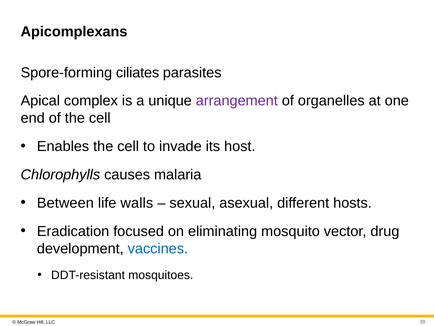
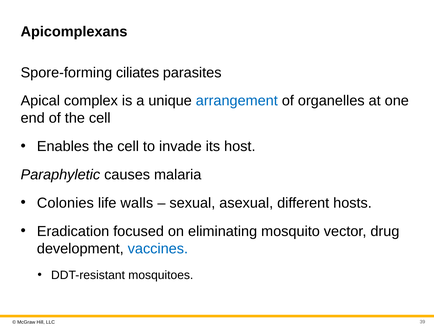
arrangement colour: purple -> blue (237, 101)
Chlorophylls: Chlorophylls -> Paraphyletic (60, 174)
Between: Between -> Colonies (65, 203)
